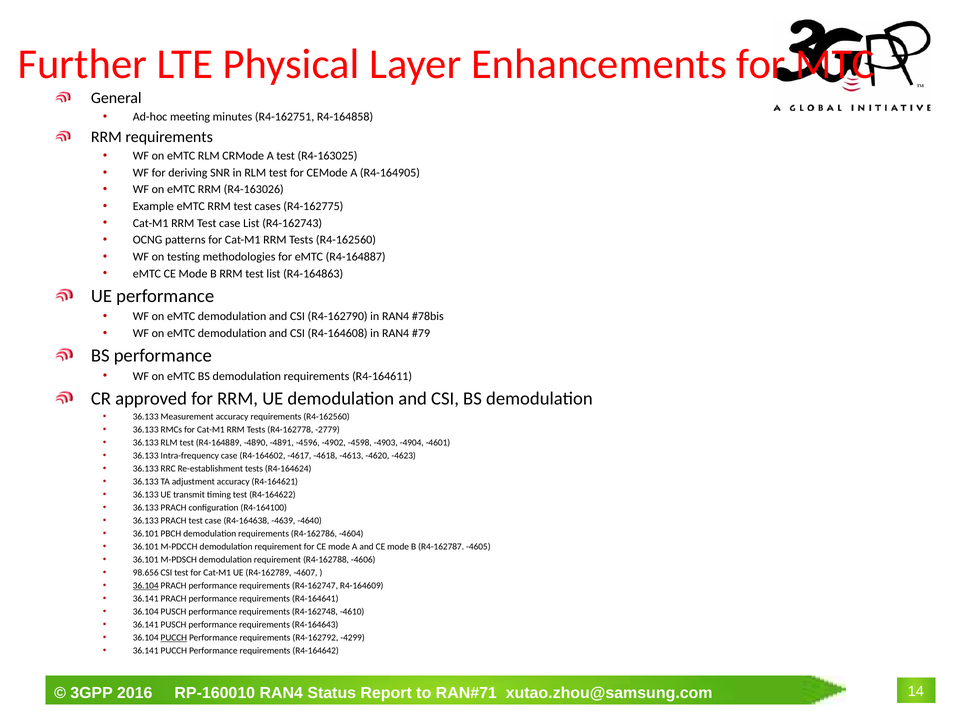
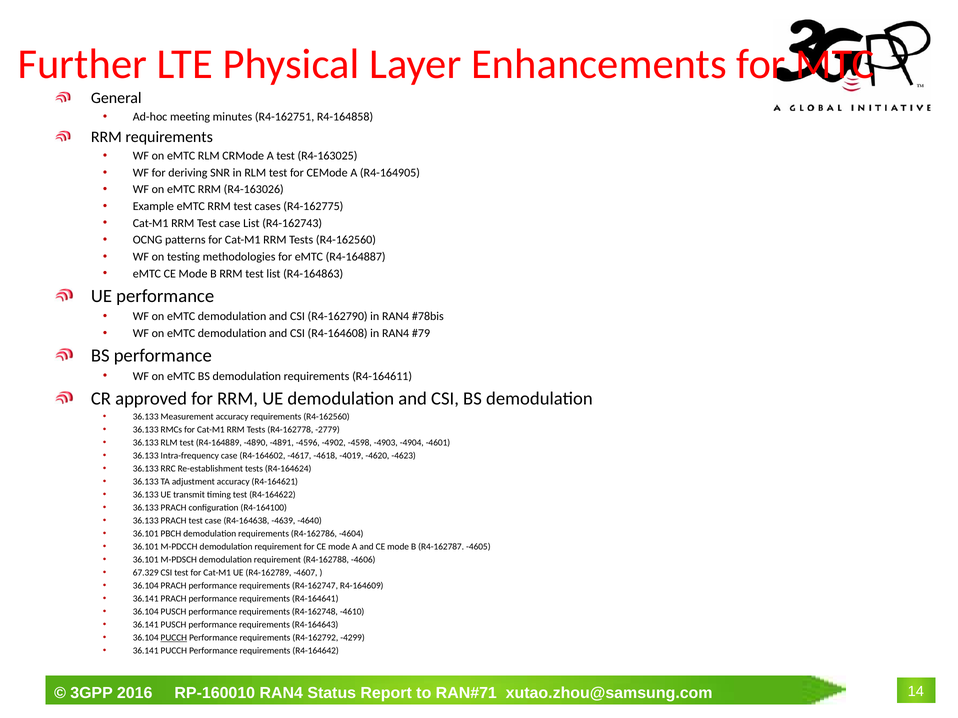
-4613: -4613 -> -4019 (351, 456)
98.656: 98.656 -> 67.329 (146, 573)
36.104 underline: present -> none (146, 586)
